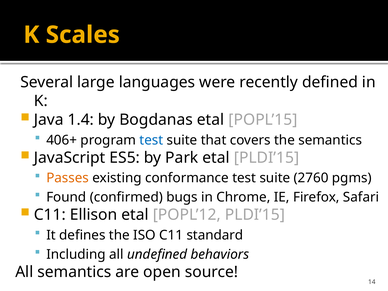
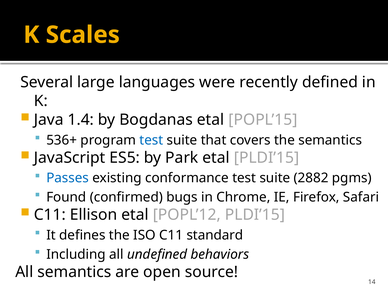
406+: 406+ -> 536+ (62, 140)
Passes colour: orange -> blue (68, 178)
2760: 2760 -> 2882 (311, 178)
